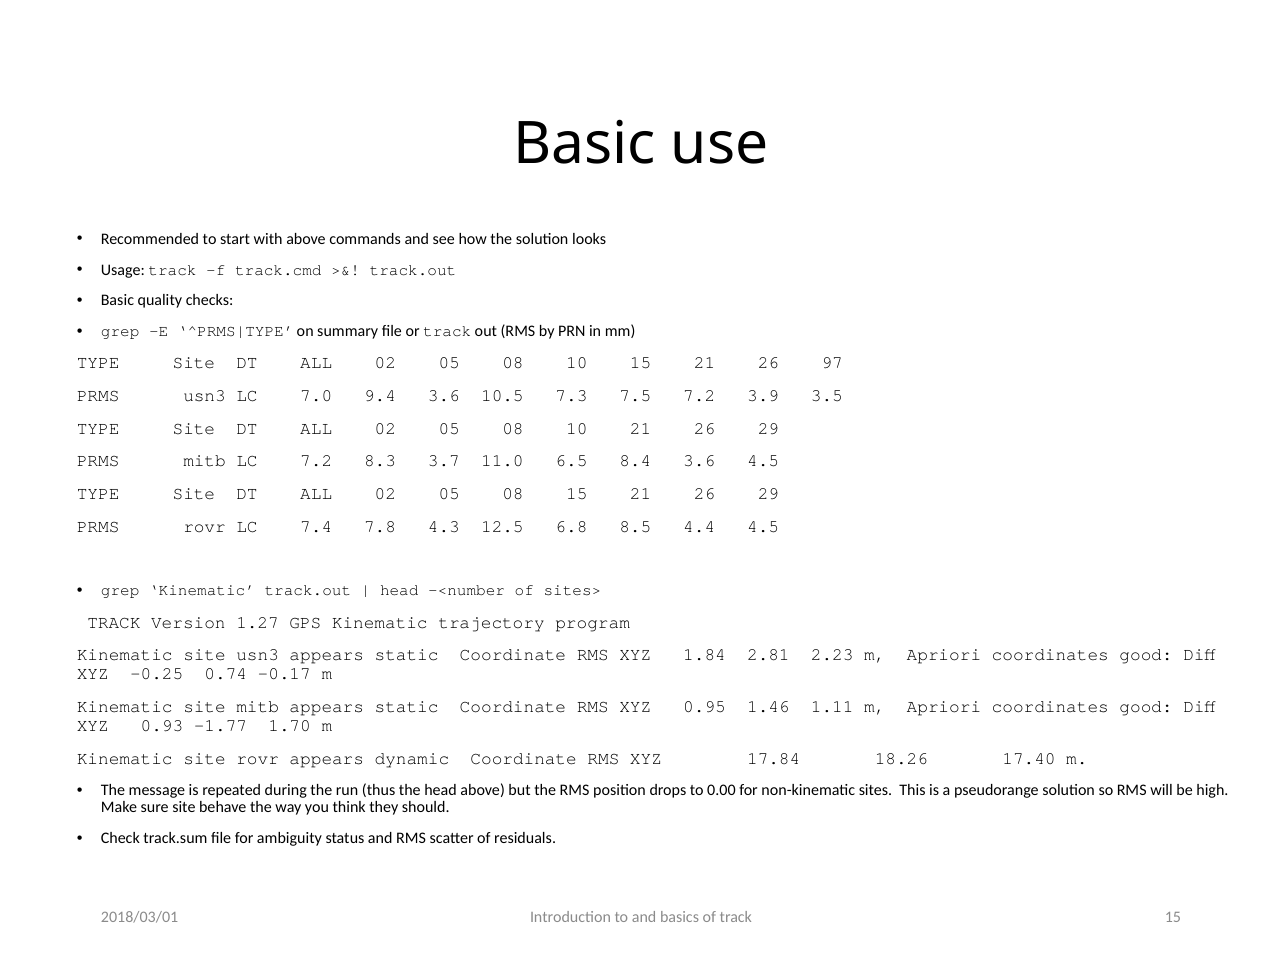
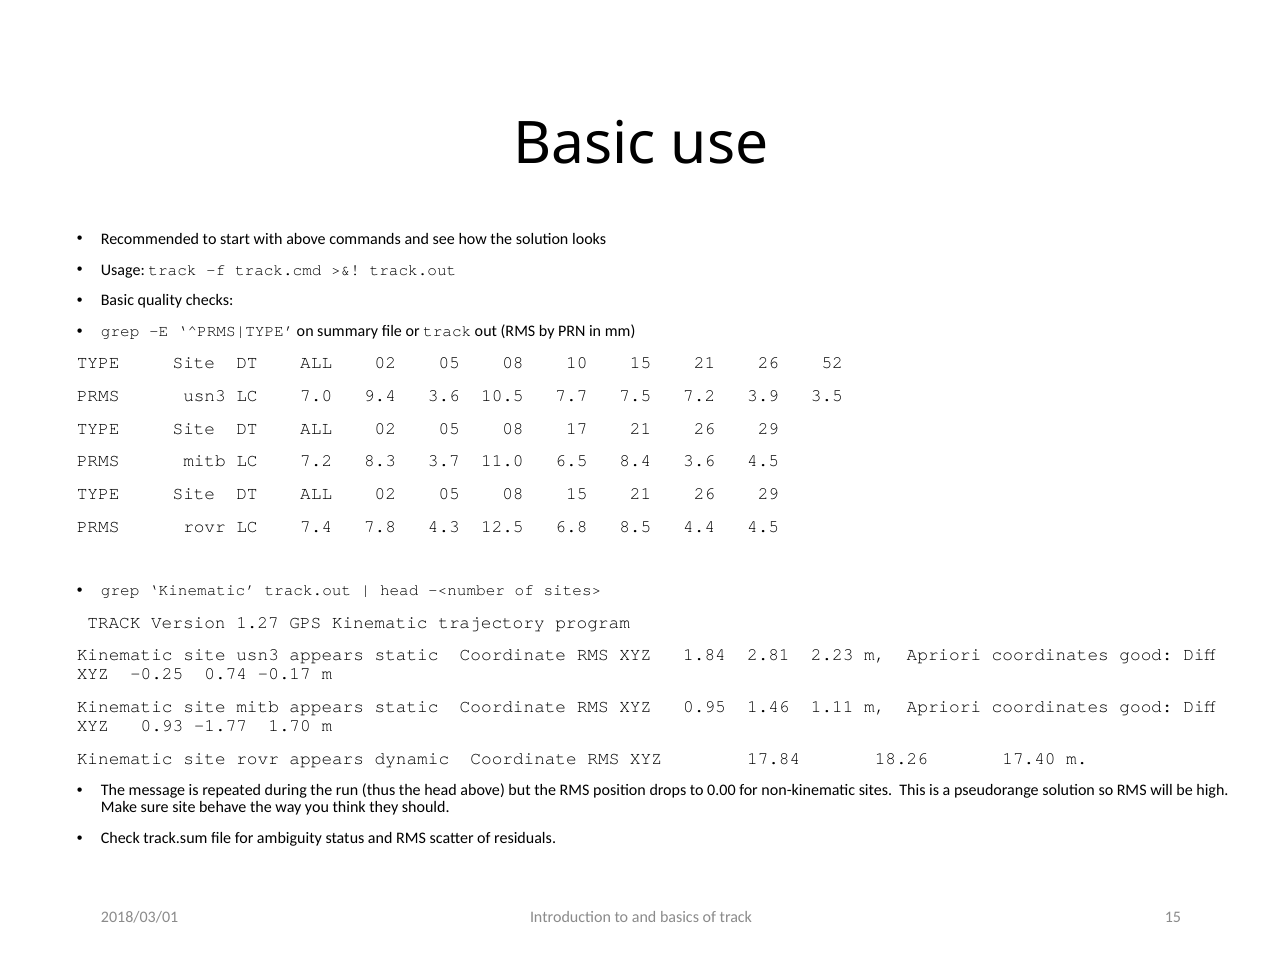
97: 97 -> 52 (832, 363)
7.3: 7.3 -> 7.7 (571, 396)
10: 10 -> 17 (577, 429)
